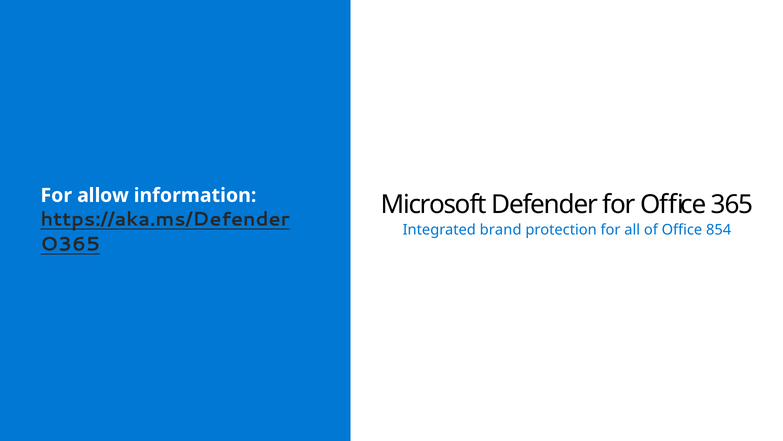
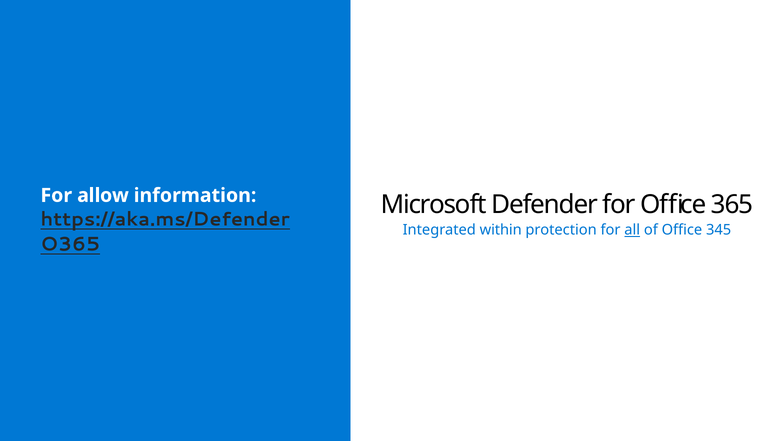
brand: brand -> within (501, 230)
all underline: none -> present (632, 230)
854: 854 -> 345 (719, 230)
